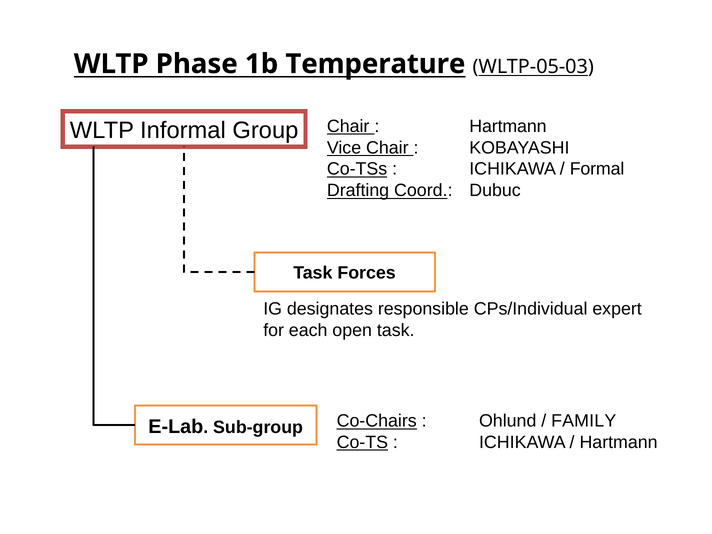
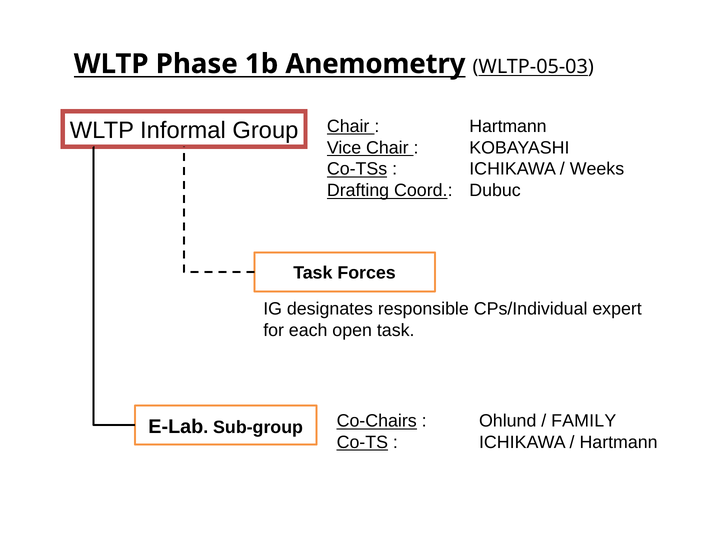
Temperature: Temperature -> Anemometry (375, 64)
Formal: Formal -> Weeks (597, 169)
